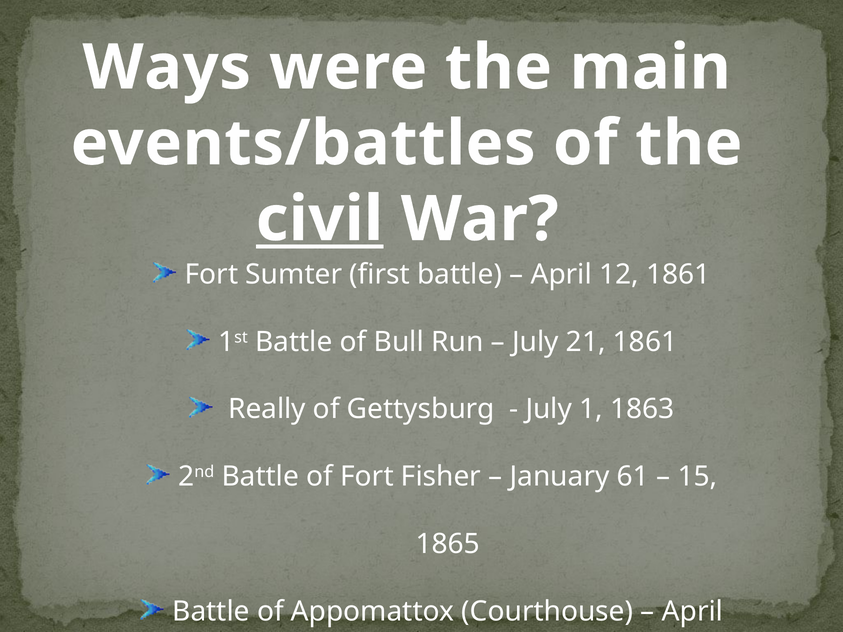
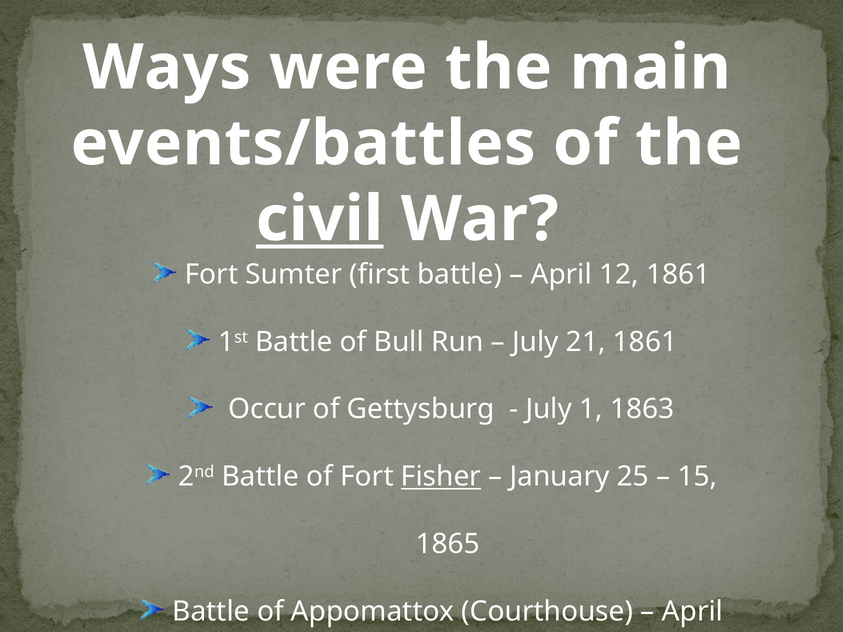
Really: Really -> Occur (267, 409)
Fisher underline: none -> present (441, 477)
61: 61 -> 25 (633, 477)
